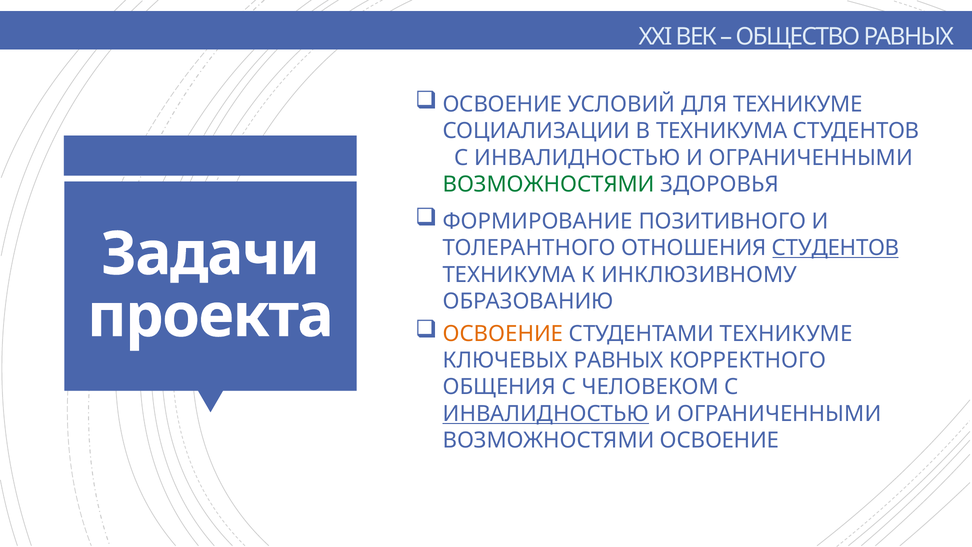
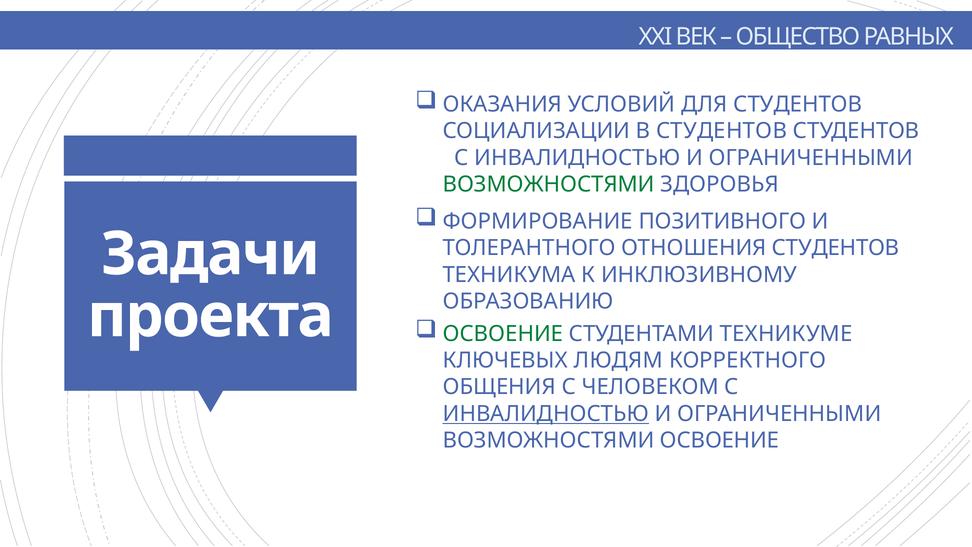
ОСВОЕНИЕ: ОСВОЕНИЕ -> ОКАЗАНИЯ (502, 104)
ДЛЯ ТЕХНИКУМЕ: ТЕХНИКУМЕ -> СТУДЕНТОВ (798, 104)
В ТЕХНИКУМА: ТЕХНИКУМА -> СТУДЕНТОВ (722, 131)
СТУДЕНТОВ underline: present -> none (836, 248)
ОСВОЕНИЕ colour: orange -> green (503, 333)
КЛЮЧЕВЫХ РАВНЫХ: РАВНЫХ -> ЛЮДЯМ (618, 360)
